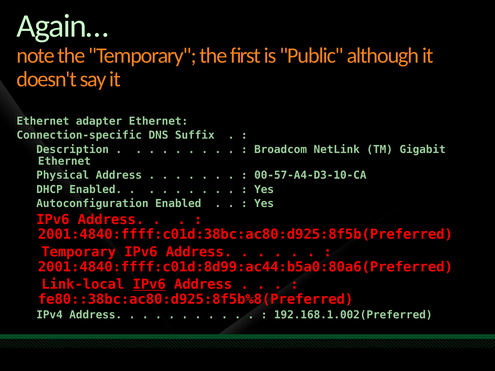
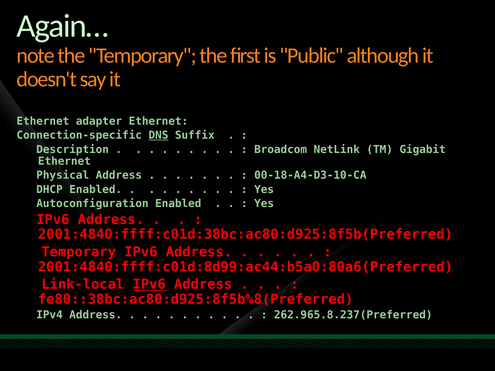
DNS underline: none -> present (158, 135)
00-57-A4-D3-10-CA: 00-57-A4-D3-10-CA -> 00-18-A4-D3-10-CA (310, 175)
192.168.1.002(Preferred: 192.168.1.002(Preferred -> 262.965.8.237(Preferred (353, 315)
